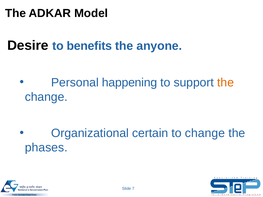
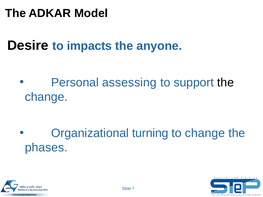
benefits: benefits -> impacts (89, 46)
happening: happening -> assessing (129, 83)
the colour: orange -> black (226, 83)
certain: certain -> turning (150, 133)
